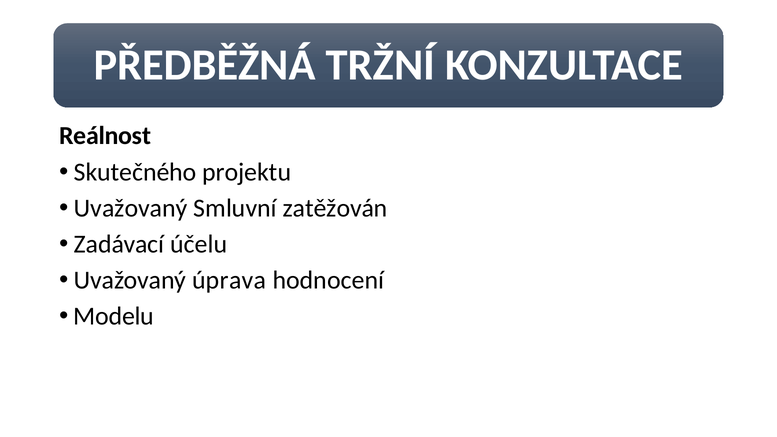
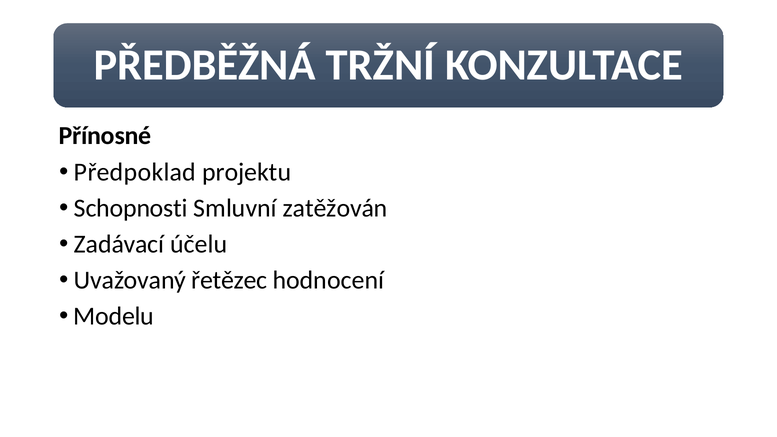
Reálnost: Reálnost -> Přínosné (105, 136)
Skutečného: Skutečného -> Předpoklad (135, 172)
Uvažovaný: Uvažovaný -> Schopnosti (131, 208)
úprava: úprava -> řetězec (229, 280)
